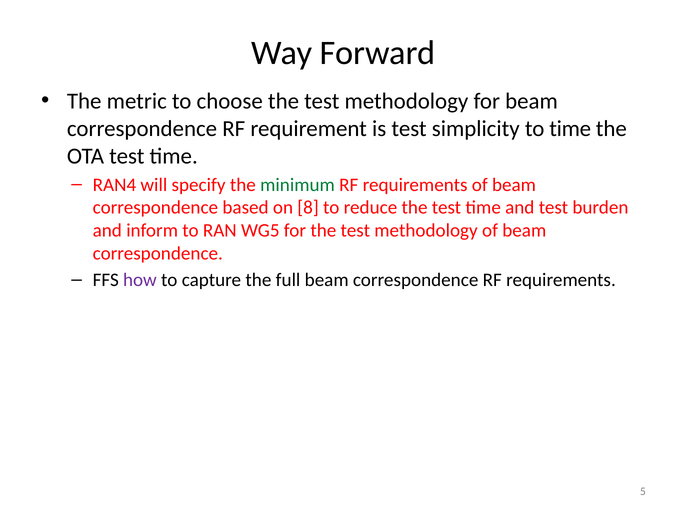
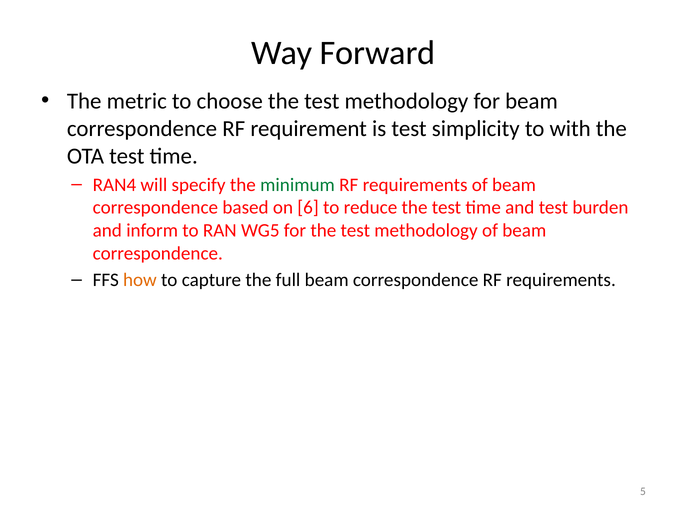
to time: time -> with (570, 129)
8: 8 -> 6 (308, 208)
how colour: purple -> orange (140, 280)
